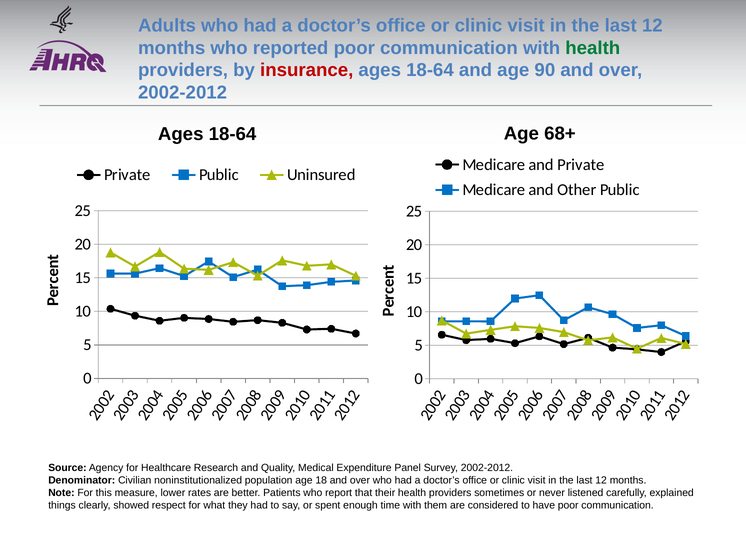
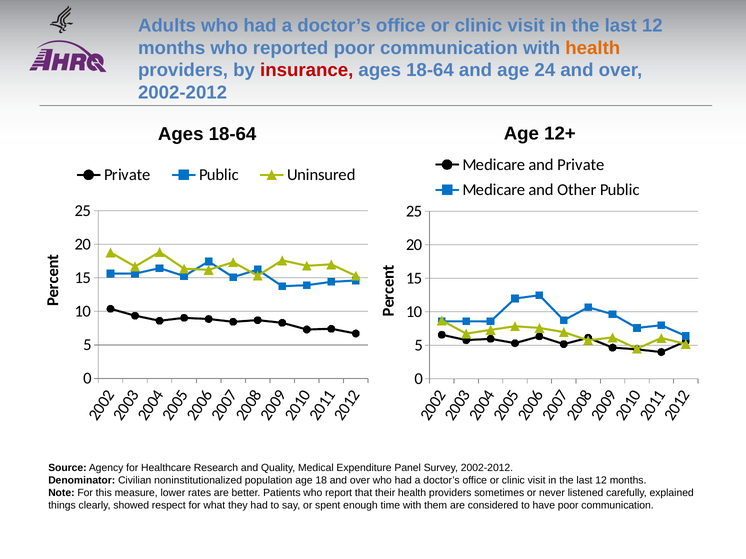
health colour: green -> orange (593, 48)
90: 90 -> 24 (545, 70)
68+: 68+ -> 12+ (560, 134)
